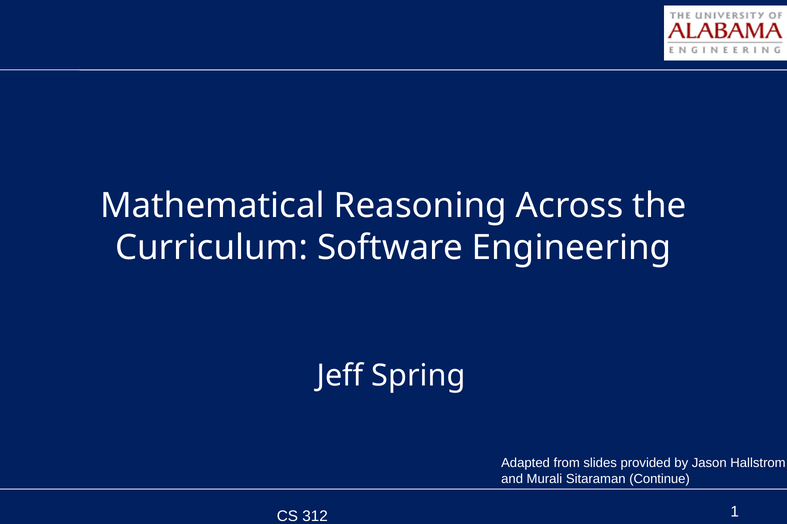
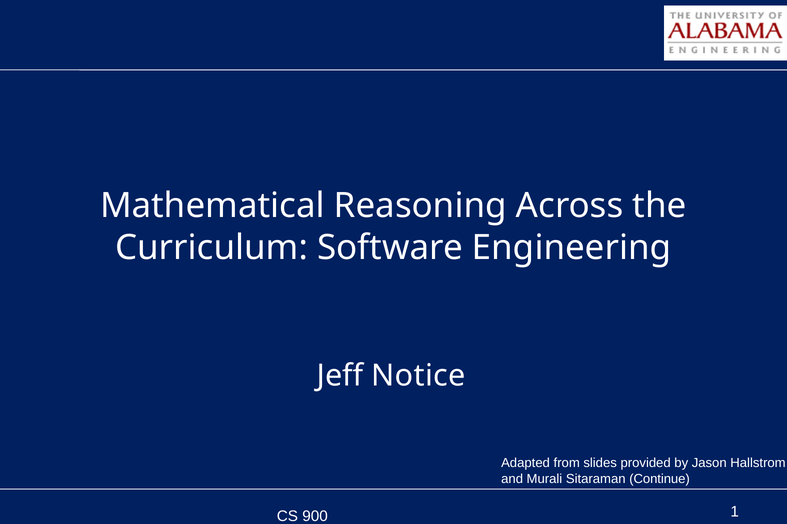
Jeff Spring: Spring -> Notice (418, 376)
312: 312 -> 900 (315, 517)
